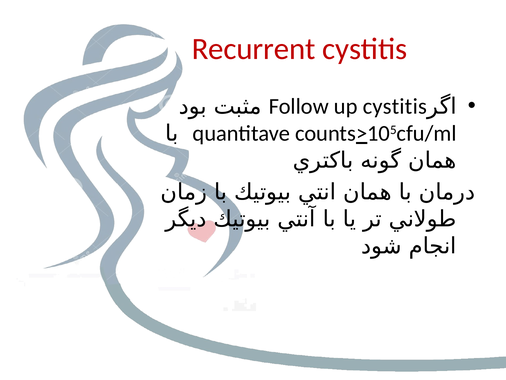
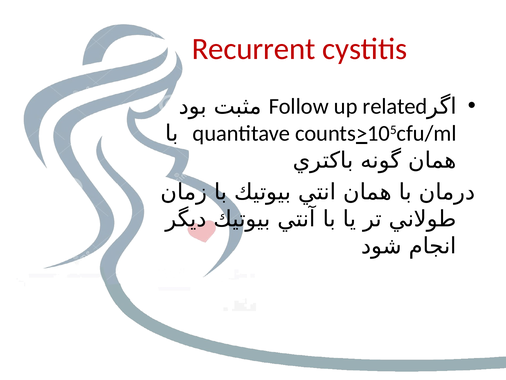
up cystitis: cystitis -> related (395, 106)
